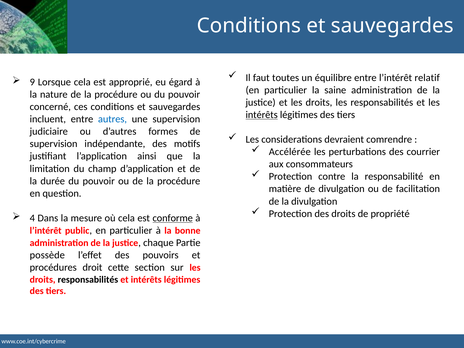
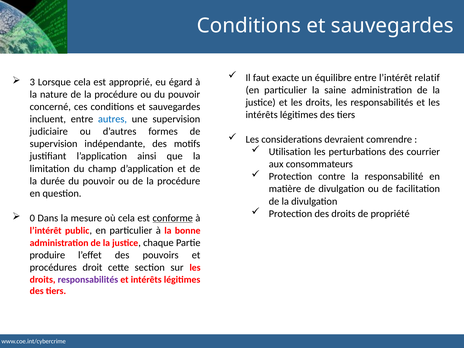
toutes: toutes -> exacte (286, 78)
9: 9 -> 3 (32, 82)
intérêts underline: present -> none (262, 115)
Accélérée: Accélérée -> Utilisation (290, 152)
4: 4 -> 0 (32, 218)
possède: possède -> produire (47, 255)
responsabilités colour: black -> purple (88, 279)
